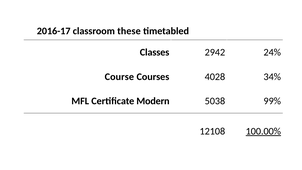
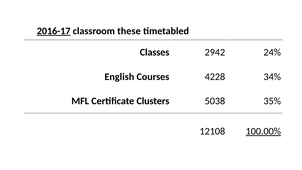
2016-17 underline: none -> present (54, 31)
Course: Course -> English (119, 77)
4028: 4028 -> 4228 (215, 77)
Modern: Modern -> Clusters (153, 101)
99%: 99% -> 35% (272, 101)
